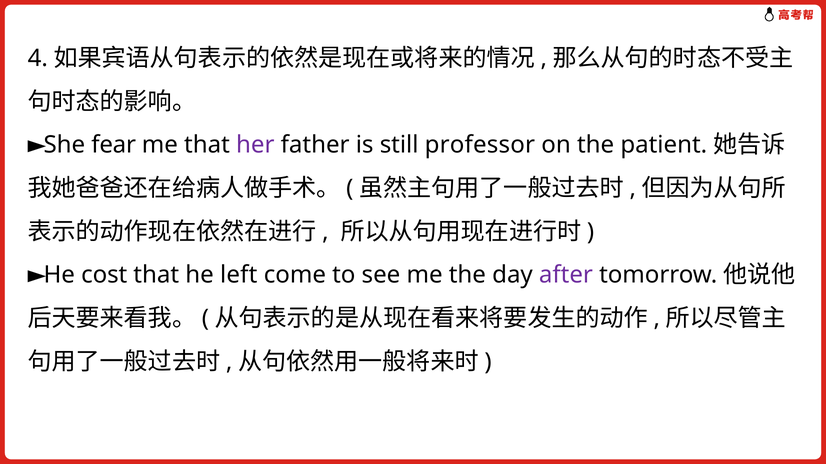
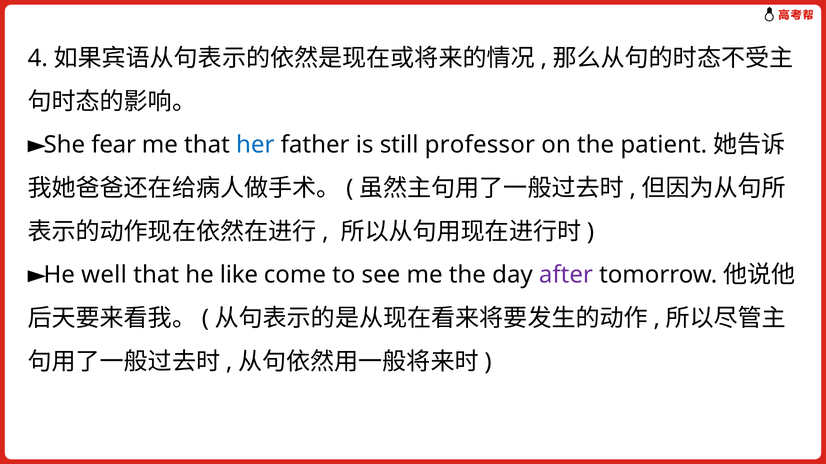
her colour: purple -> blue (255, 145)
cost: cost -> well (104, 275)
left: left -> like (239, 275)
